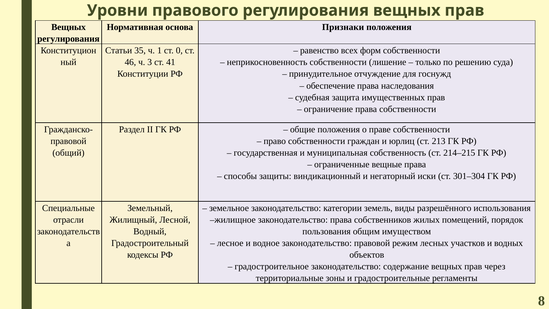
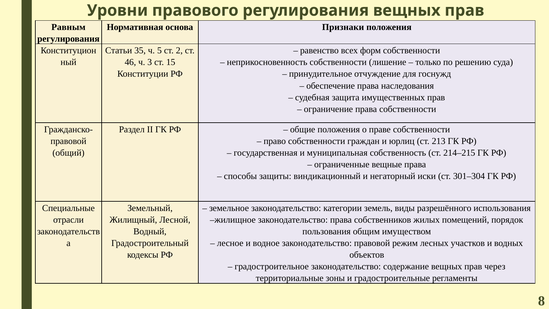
Вещных: Вещных -> Равным (68, 27)
1: 1 -> 5 (159, 51)
0: 0 -> 2 (179, 51)
41: 41 -> 15 (171, 62)
